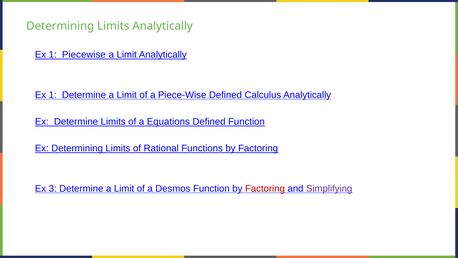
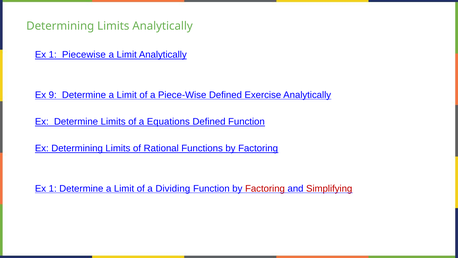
1: 1 -> 9 (53, 95)
Calculus: Calculus -> Exercise (263, 95)
3: 3 -> 1 (53, 188)
Desmos: Desmos -> Dividing (173, 188)
Simplifying colour: purple -> red (329, 188)
